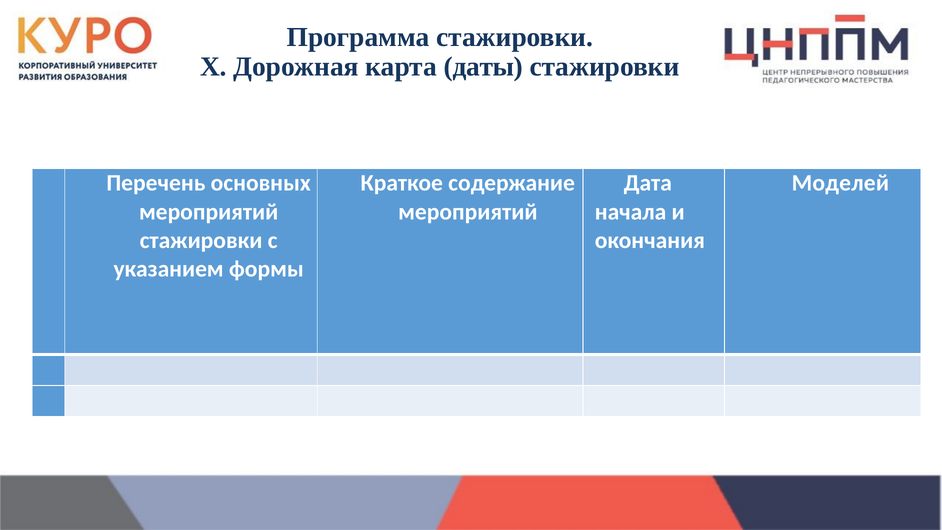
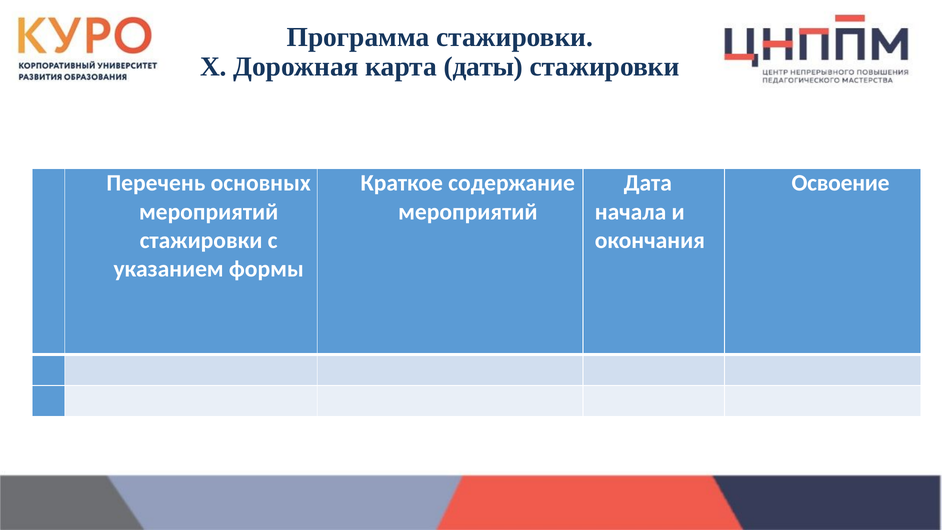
Моделей: Моделей -> Освоение (841, 183)
